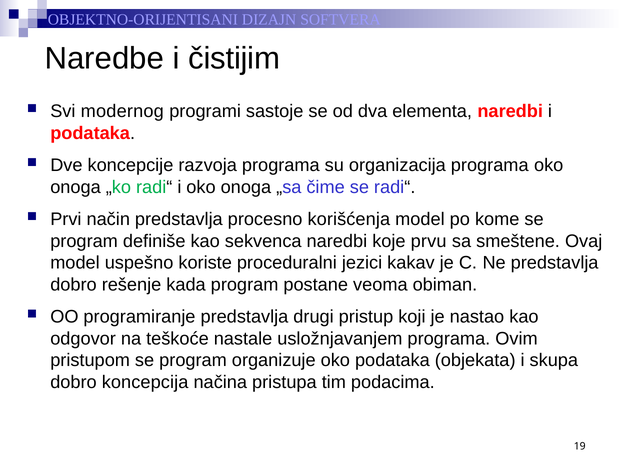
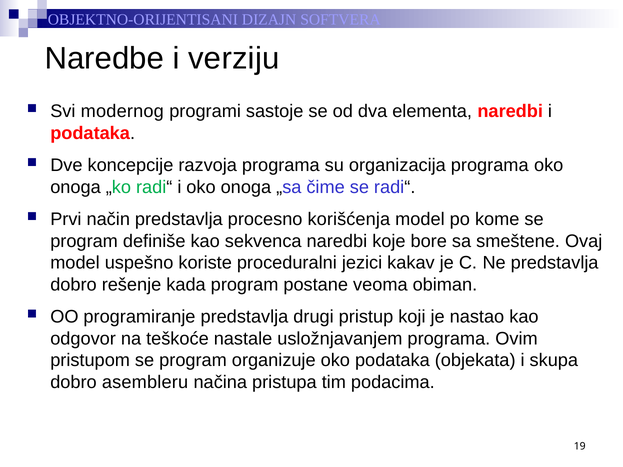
čistijim: čistijim -> verziju (234, 59)
prvu: prvu -> bore (429, 241)
koncepcija: koncepcija -> asembleru (145, 382)
